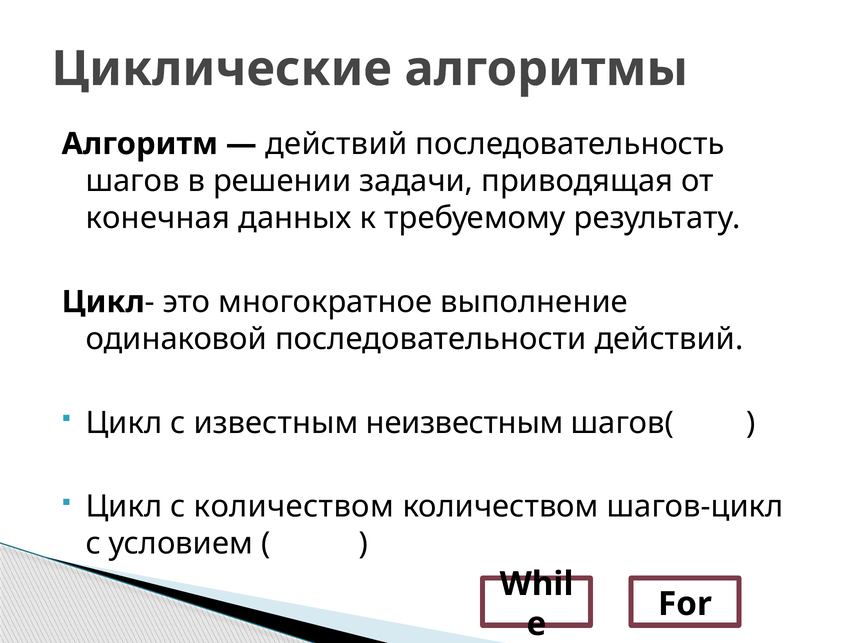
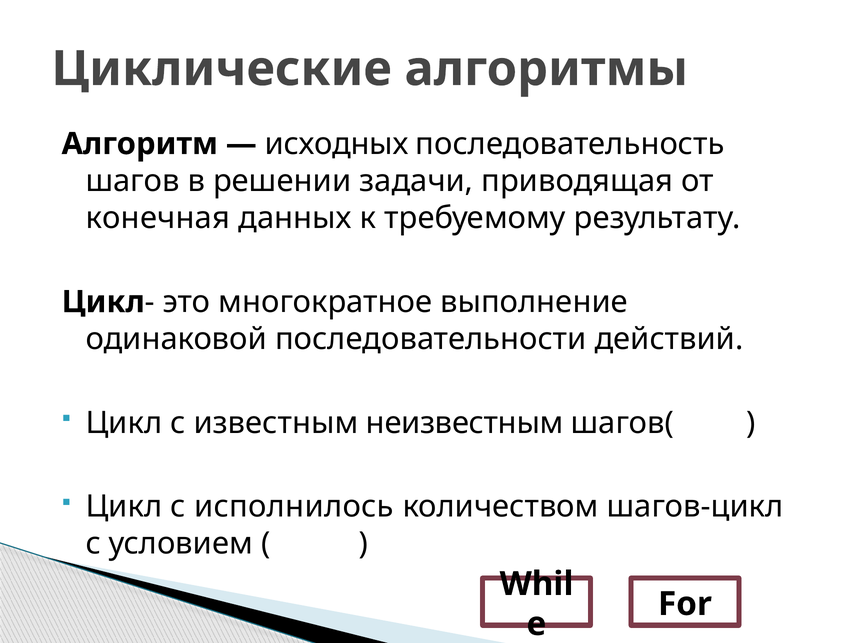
действий: действий -> исходных (337, 144)
с количеством: количеством -> исполнилось (294, 506)
